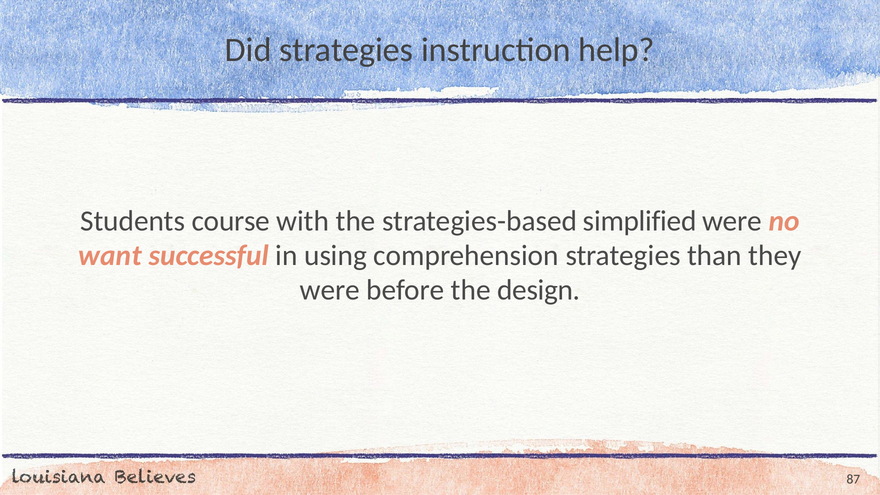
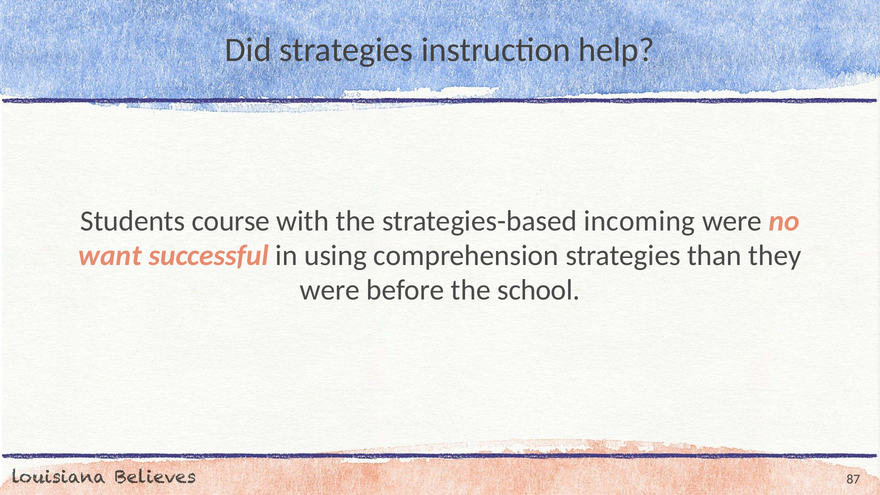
simplified: simplified -> incoming (639, 221)
design: design -> school (539, 290)
